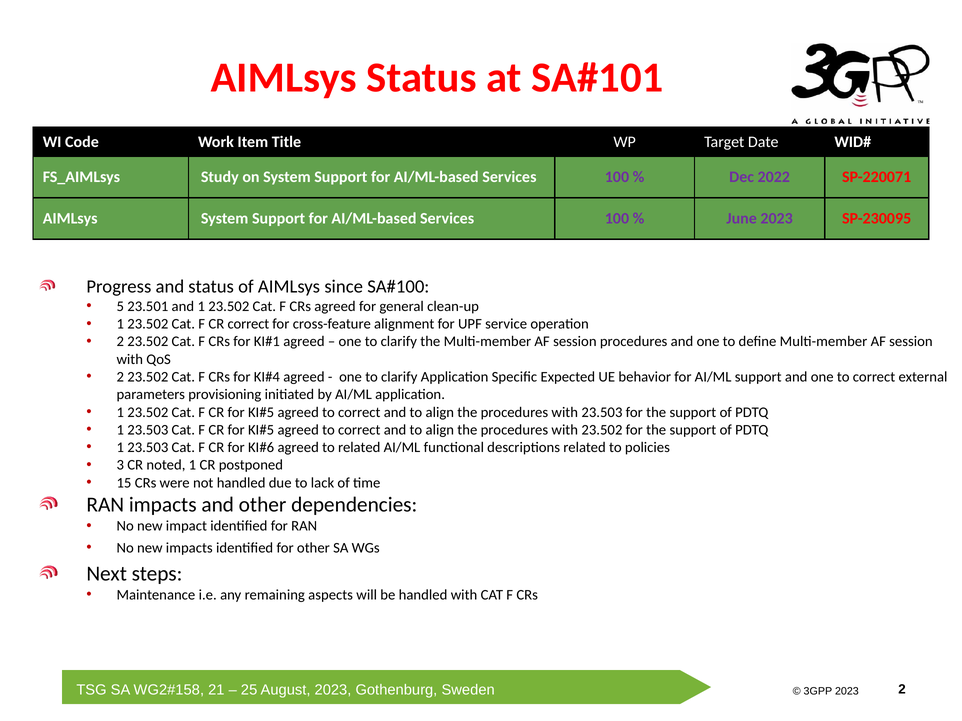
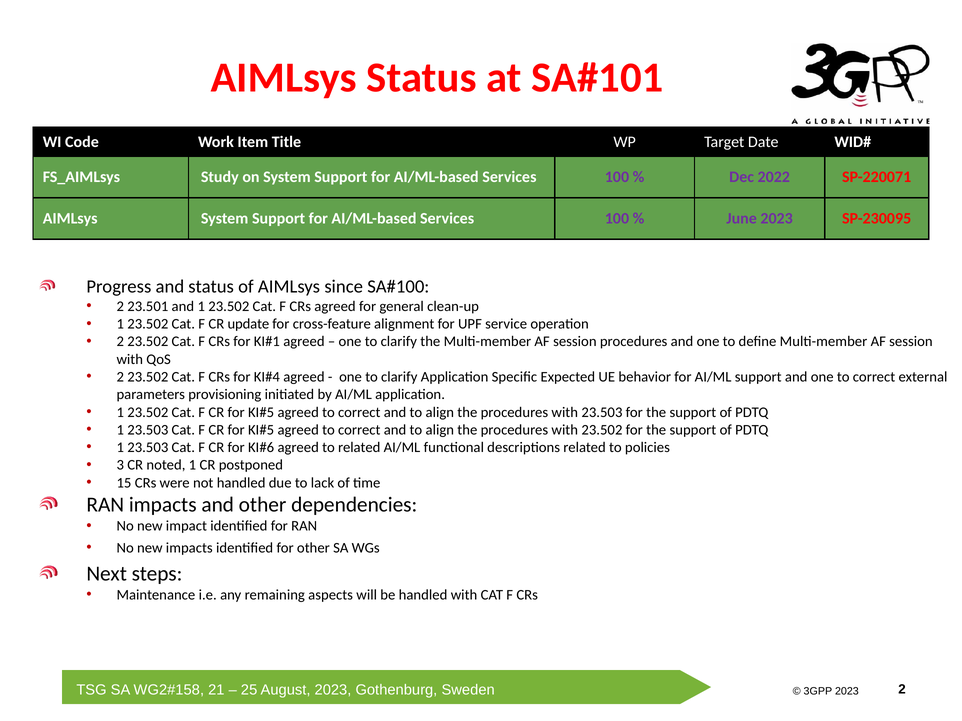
5: 5 -> 2 (120, 307)
CR correct: correct -> update (248, 324)
